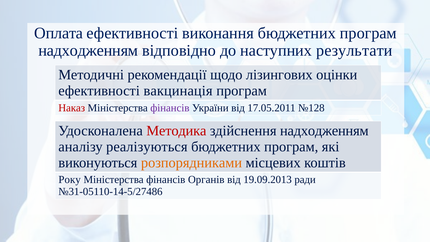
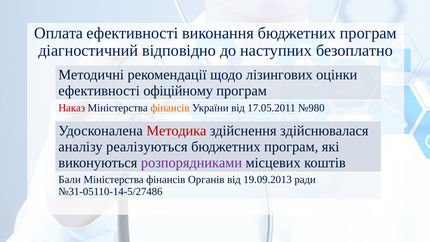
надходженням: надходженням -> діагностичний (88, 51)
результати: результати -> безоплатно (354, 51)
вакцинація: вакцинація -> офіційному (178, 91)
фінансів colour: purple -> orange (170, 108)
№128: №128 -> №980 (311, 108)
здійснення надходженням: надходженням -> здійснювалася (324, 131)
розпорядниками colour: orange -> purple (191, 163)
Року: Року -> Бали (70, 180)
